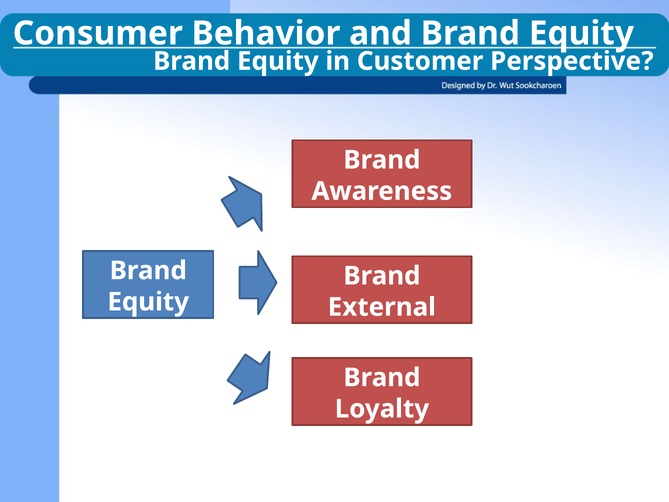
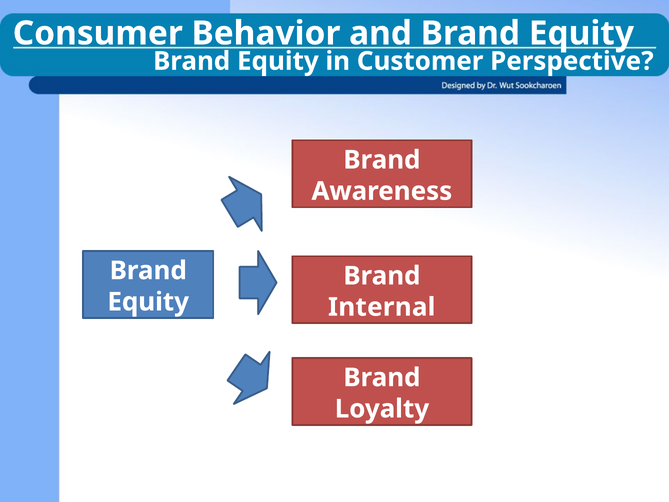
External: External -> Internal (382, 307)
